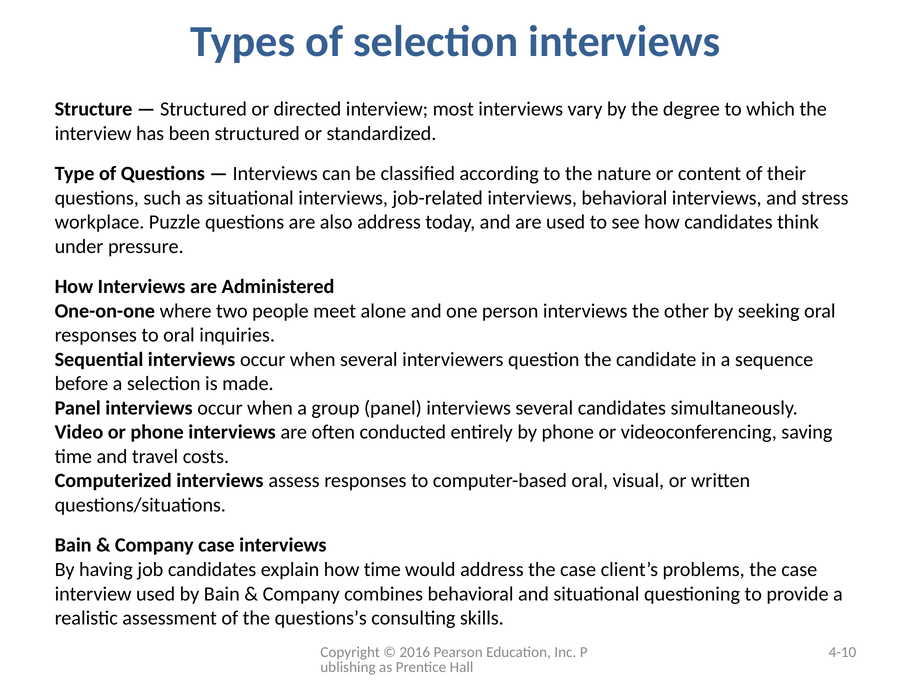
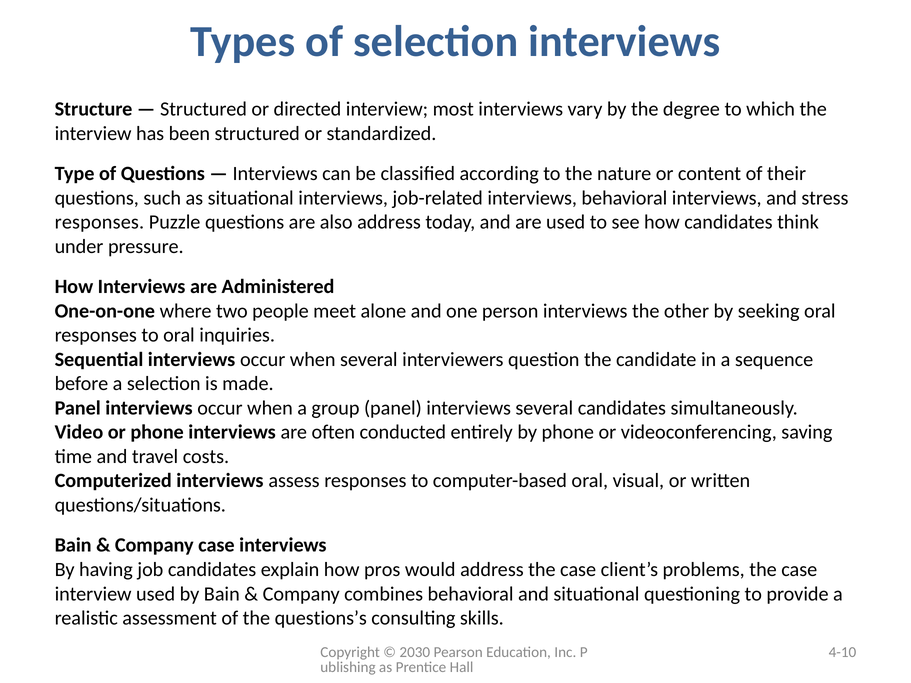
workplace: workplace -> responses (99, 222)
how time: time -> pros (382, 570)
2016: 2016 -> 2030 (415, 652)
